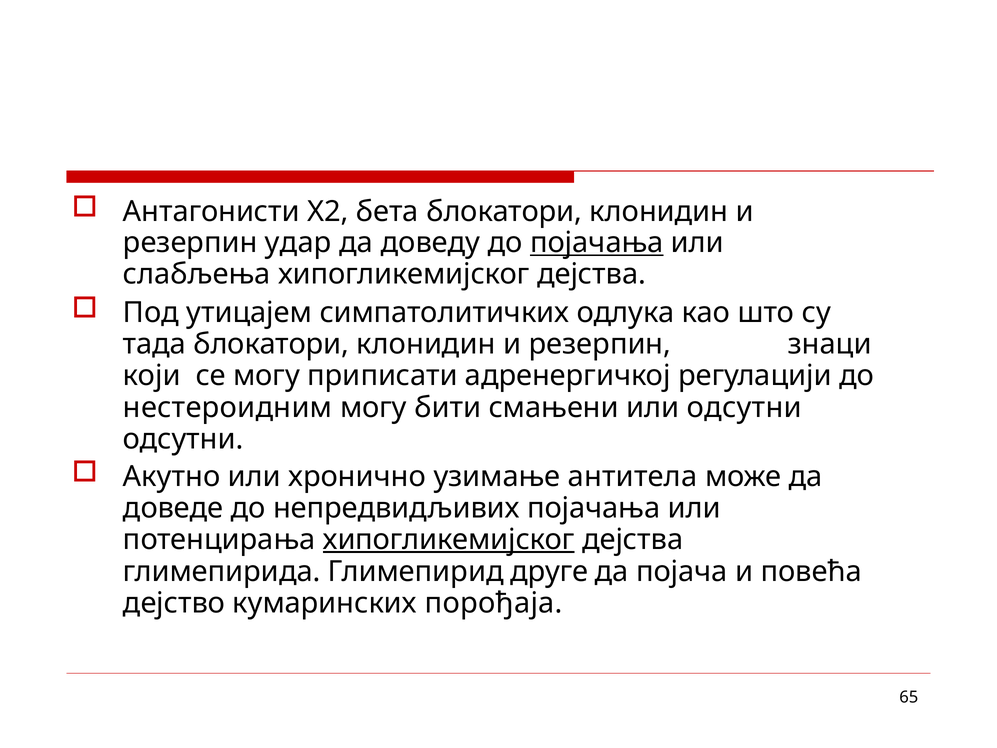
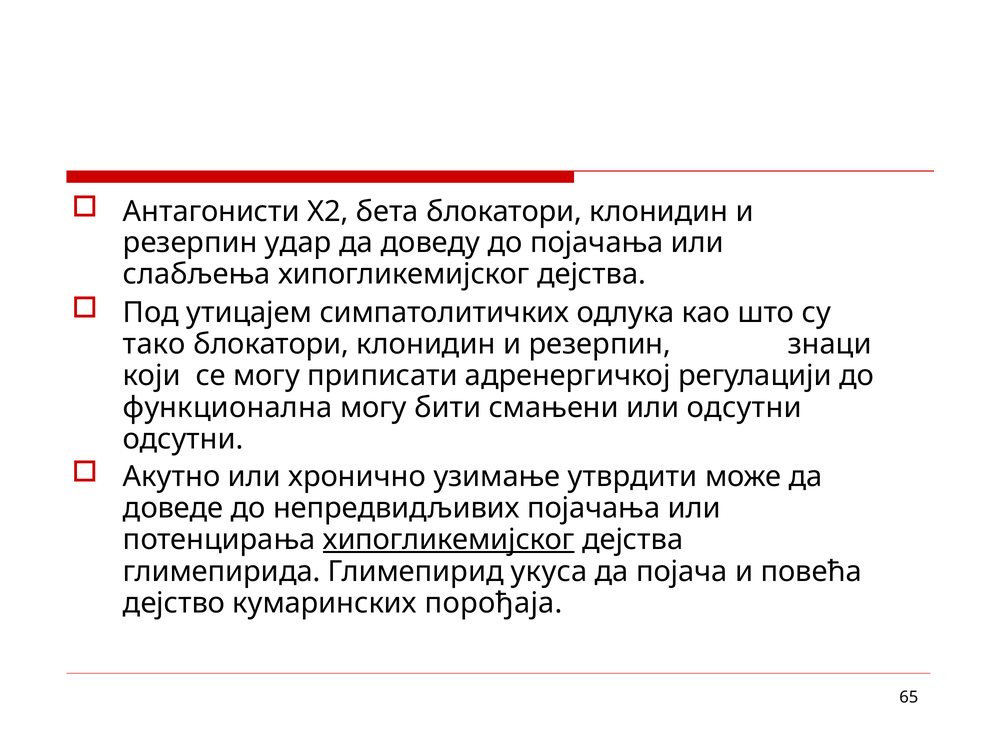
појачања underline: present -> none (597, 243)
тада: тада -> тако (154, 344)
нестероидним: нестероидним -> функционална (228, 408)
антитела: антитела -> утврдити (633, 476)
друге: друге -> укуса (549, 572)
